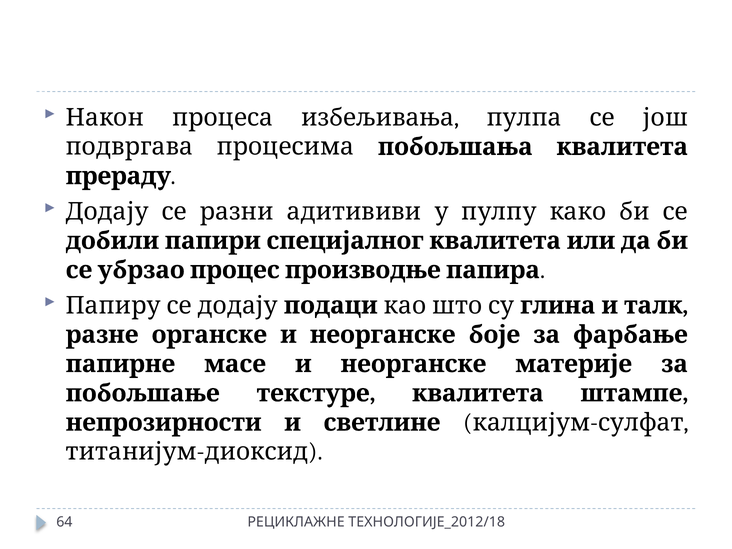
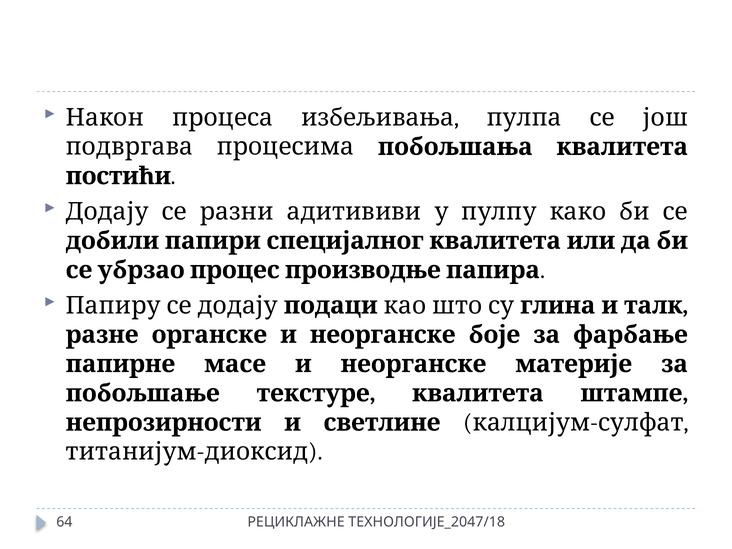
прераду: прераду -> постићи (118, 176)
ТЕХНОЛОГИЈЕ_2012/18: ТЕХНОЛОГИЈЕ_2012/18 -> ТЕХНОЛОГИЈЕ_2047/18 (427, 522)
